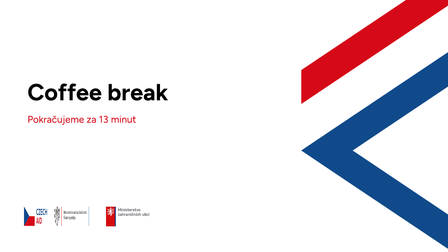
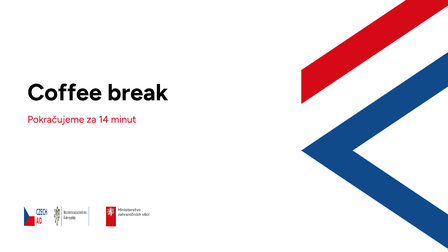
13: 13 -> 14 (104, 119)
